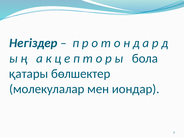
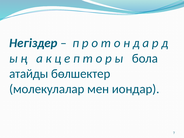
қатары: қатары -> атайды (29, 74)
